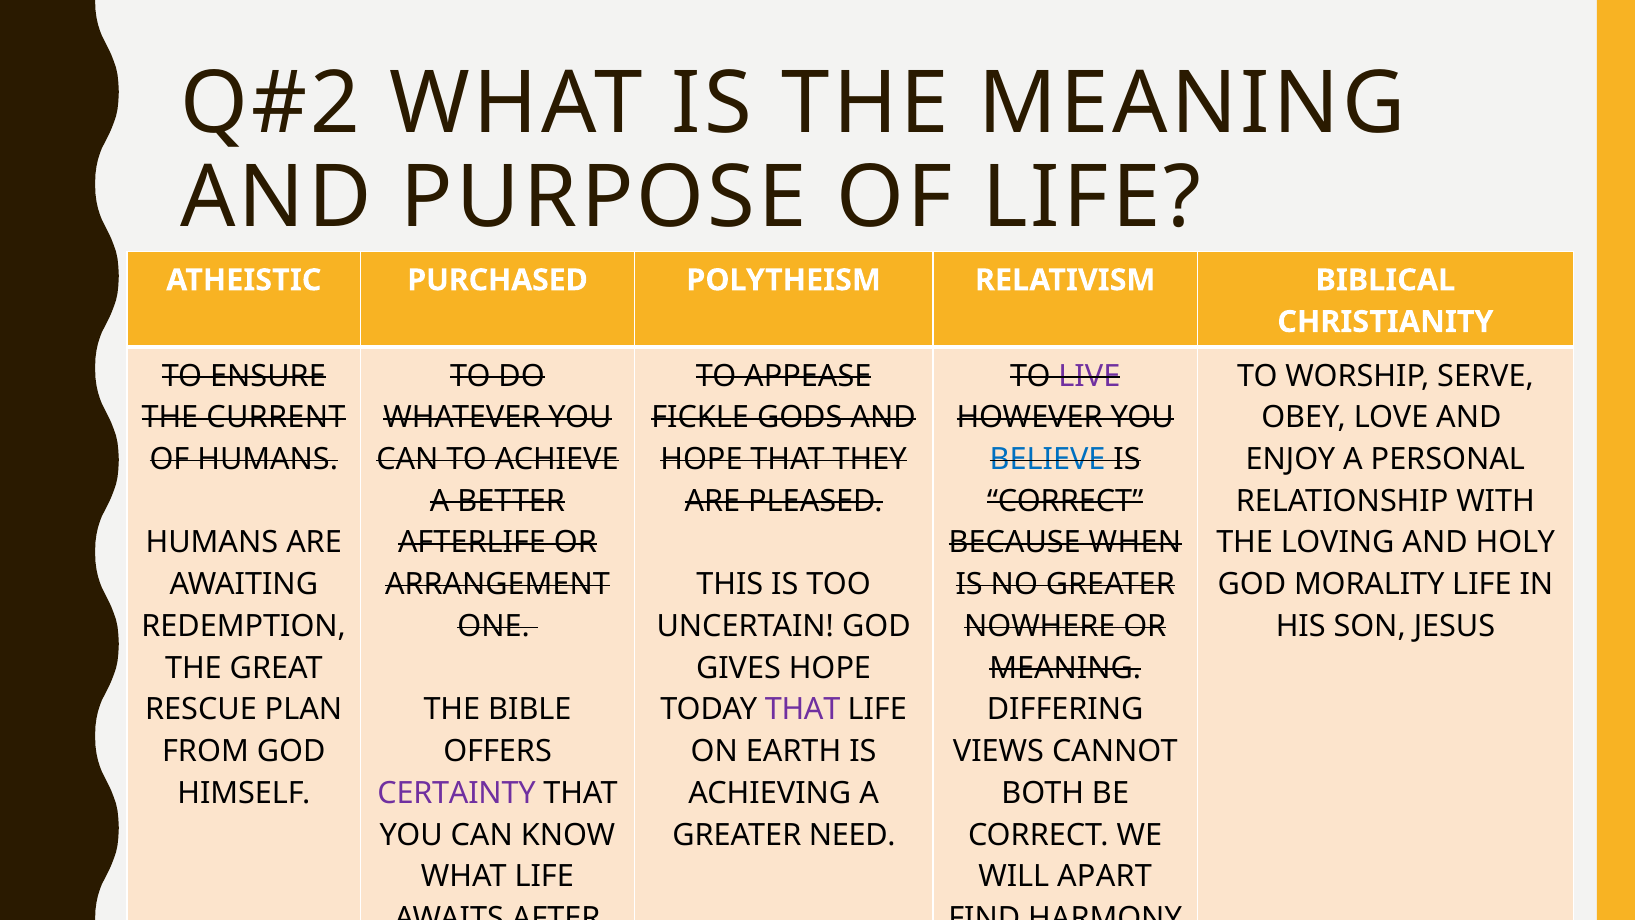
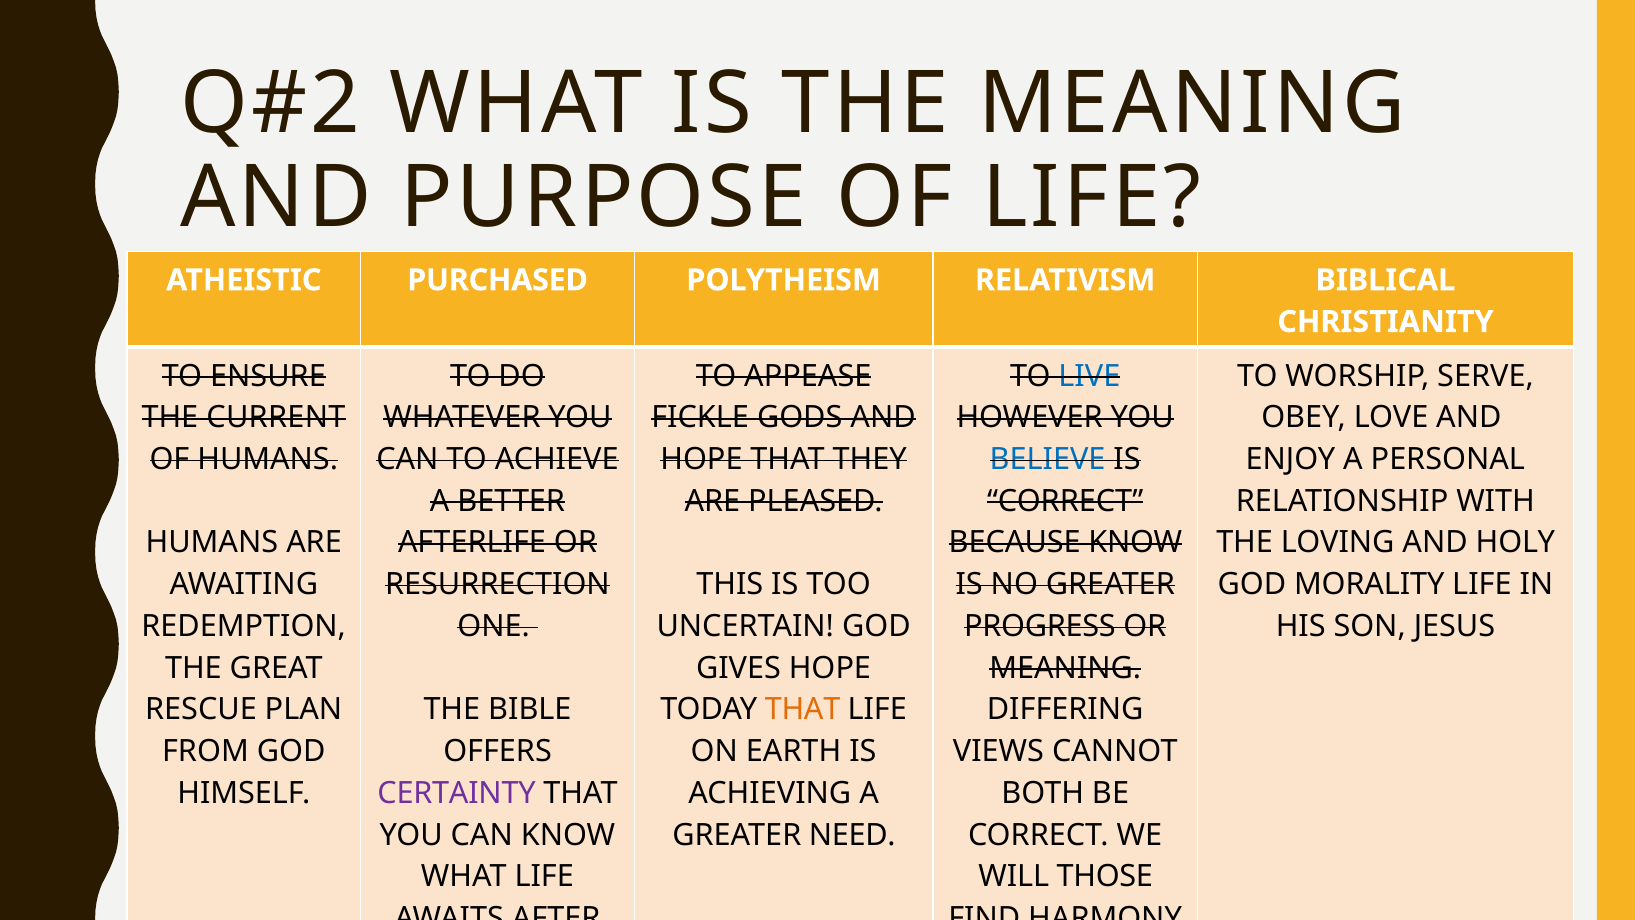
LIVE colour: purple -> blue (1089, 376)
BECAUSE WHEN: WHEN -> KNOW (1135, 543)
ARRANGEMENT: ARRANGEMENT -> RESURRECTION (497, 584)
NOWHERE: NOWHERE -> PROGRESS (1040, 626)
THAT colour: purple -> orange (803, 710)
APART: APART -> THOSE (1105, 876)
